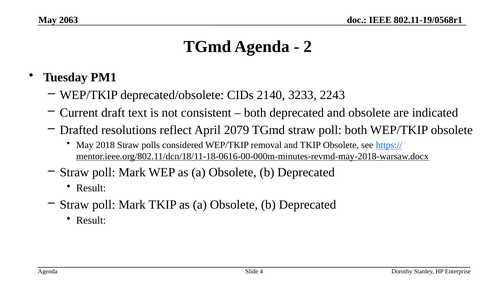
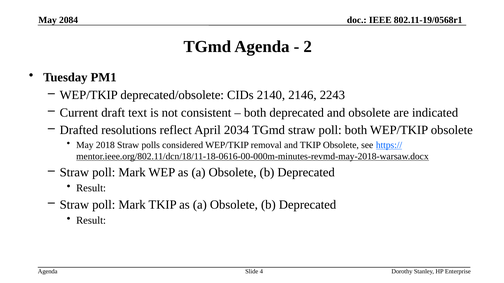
2063: 2063 -> 2084 (69, 20)
3233: 3233 -> 2146 (302, 95)
2079: 2079 -> 2034 (237, 130)
